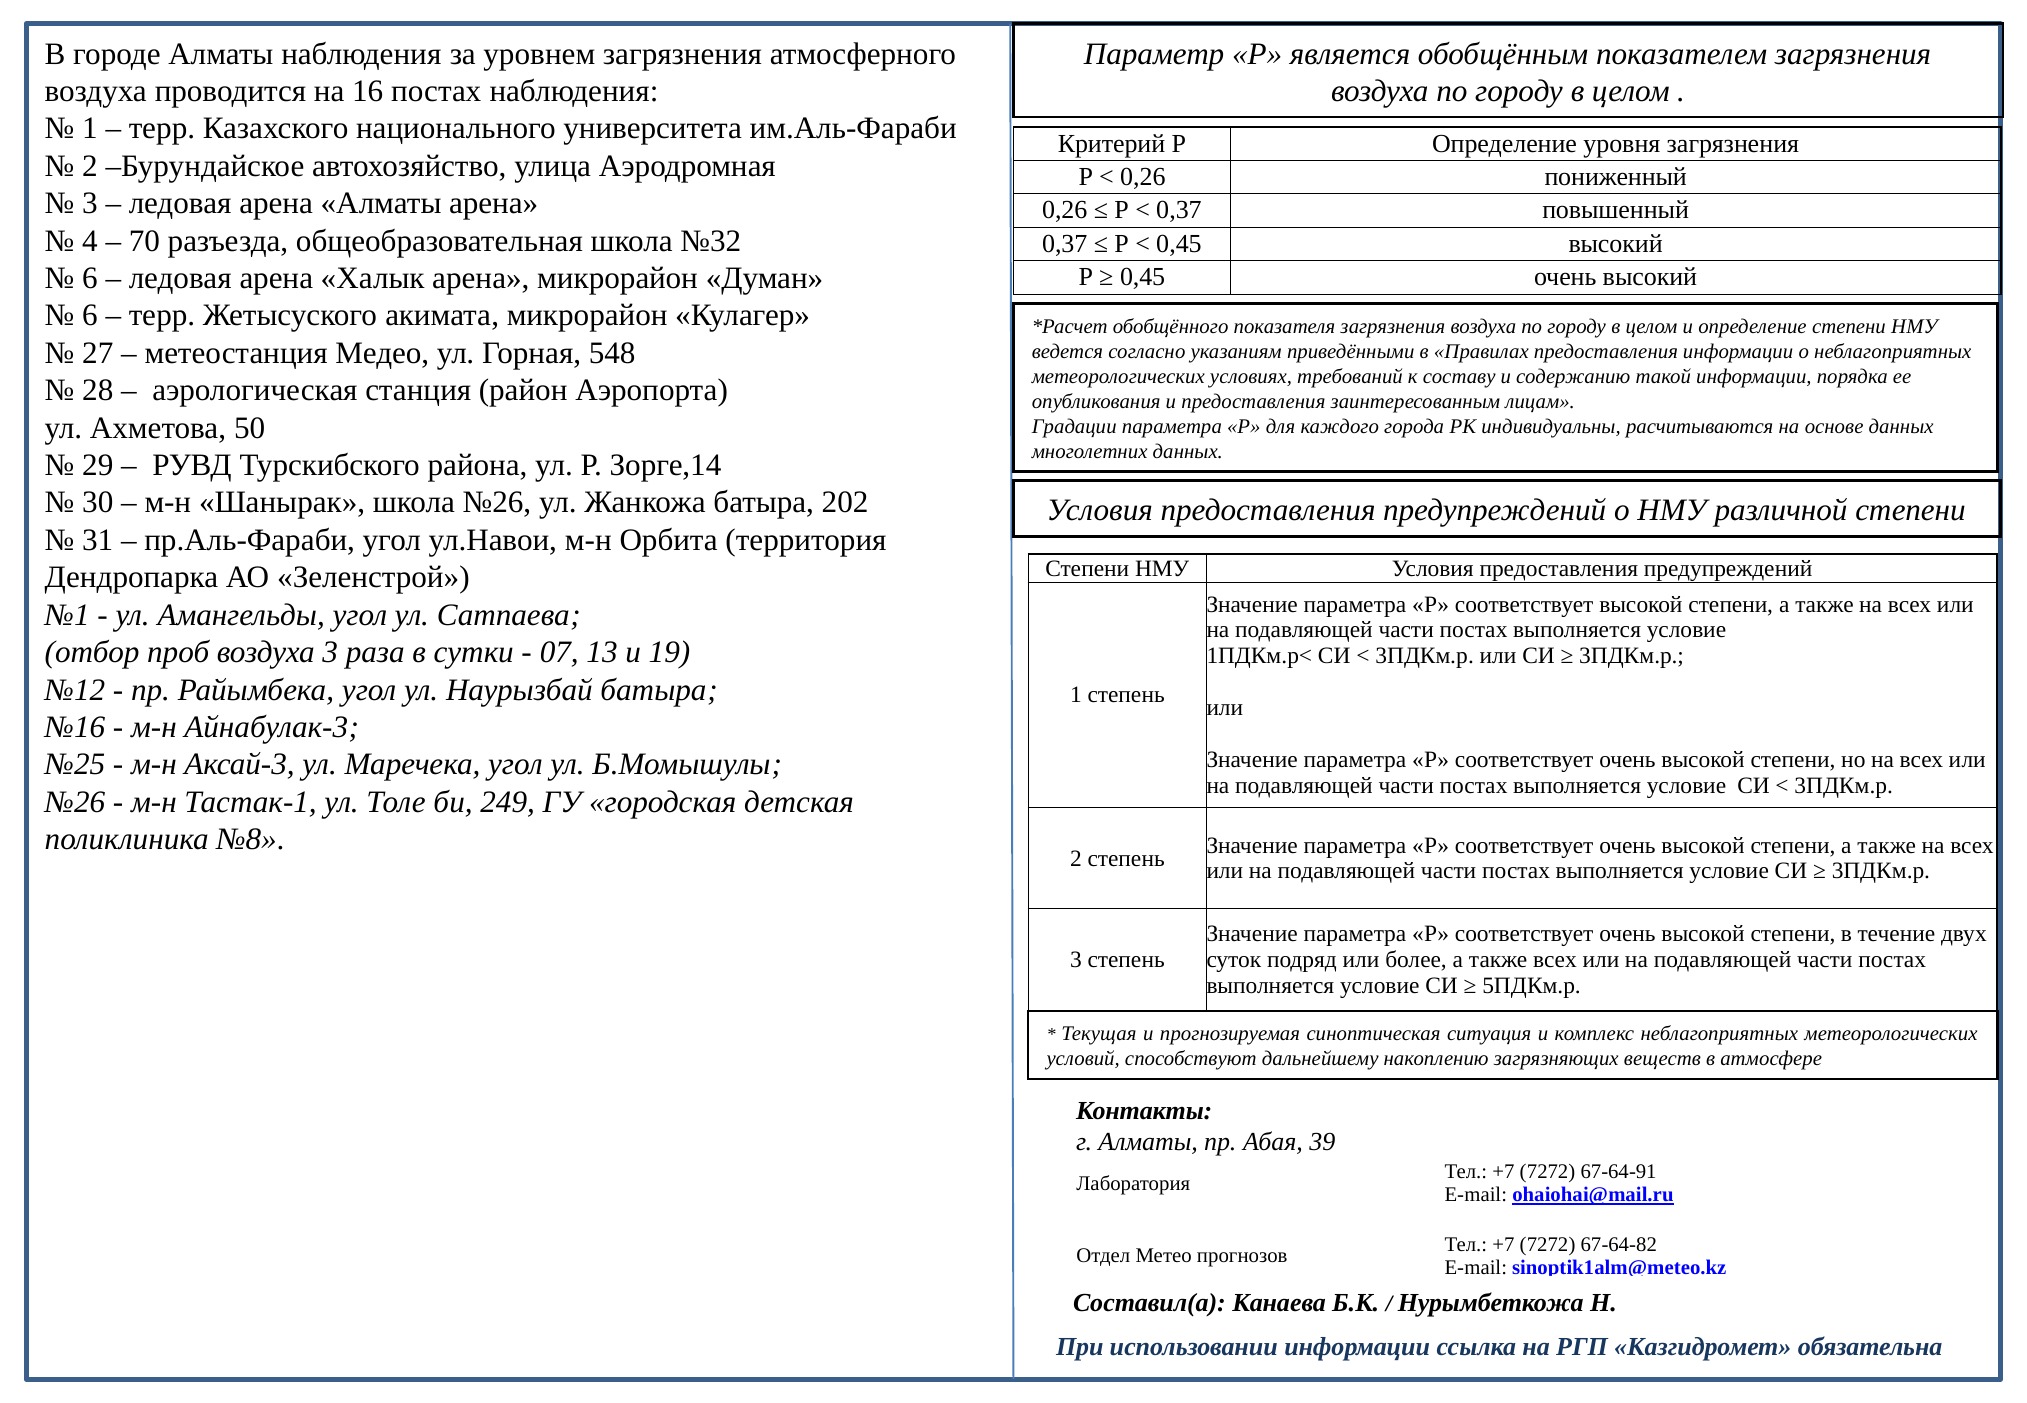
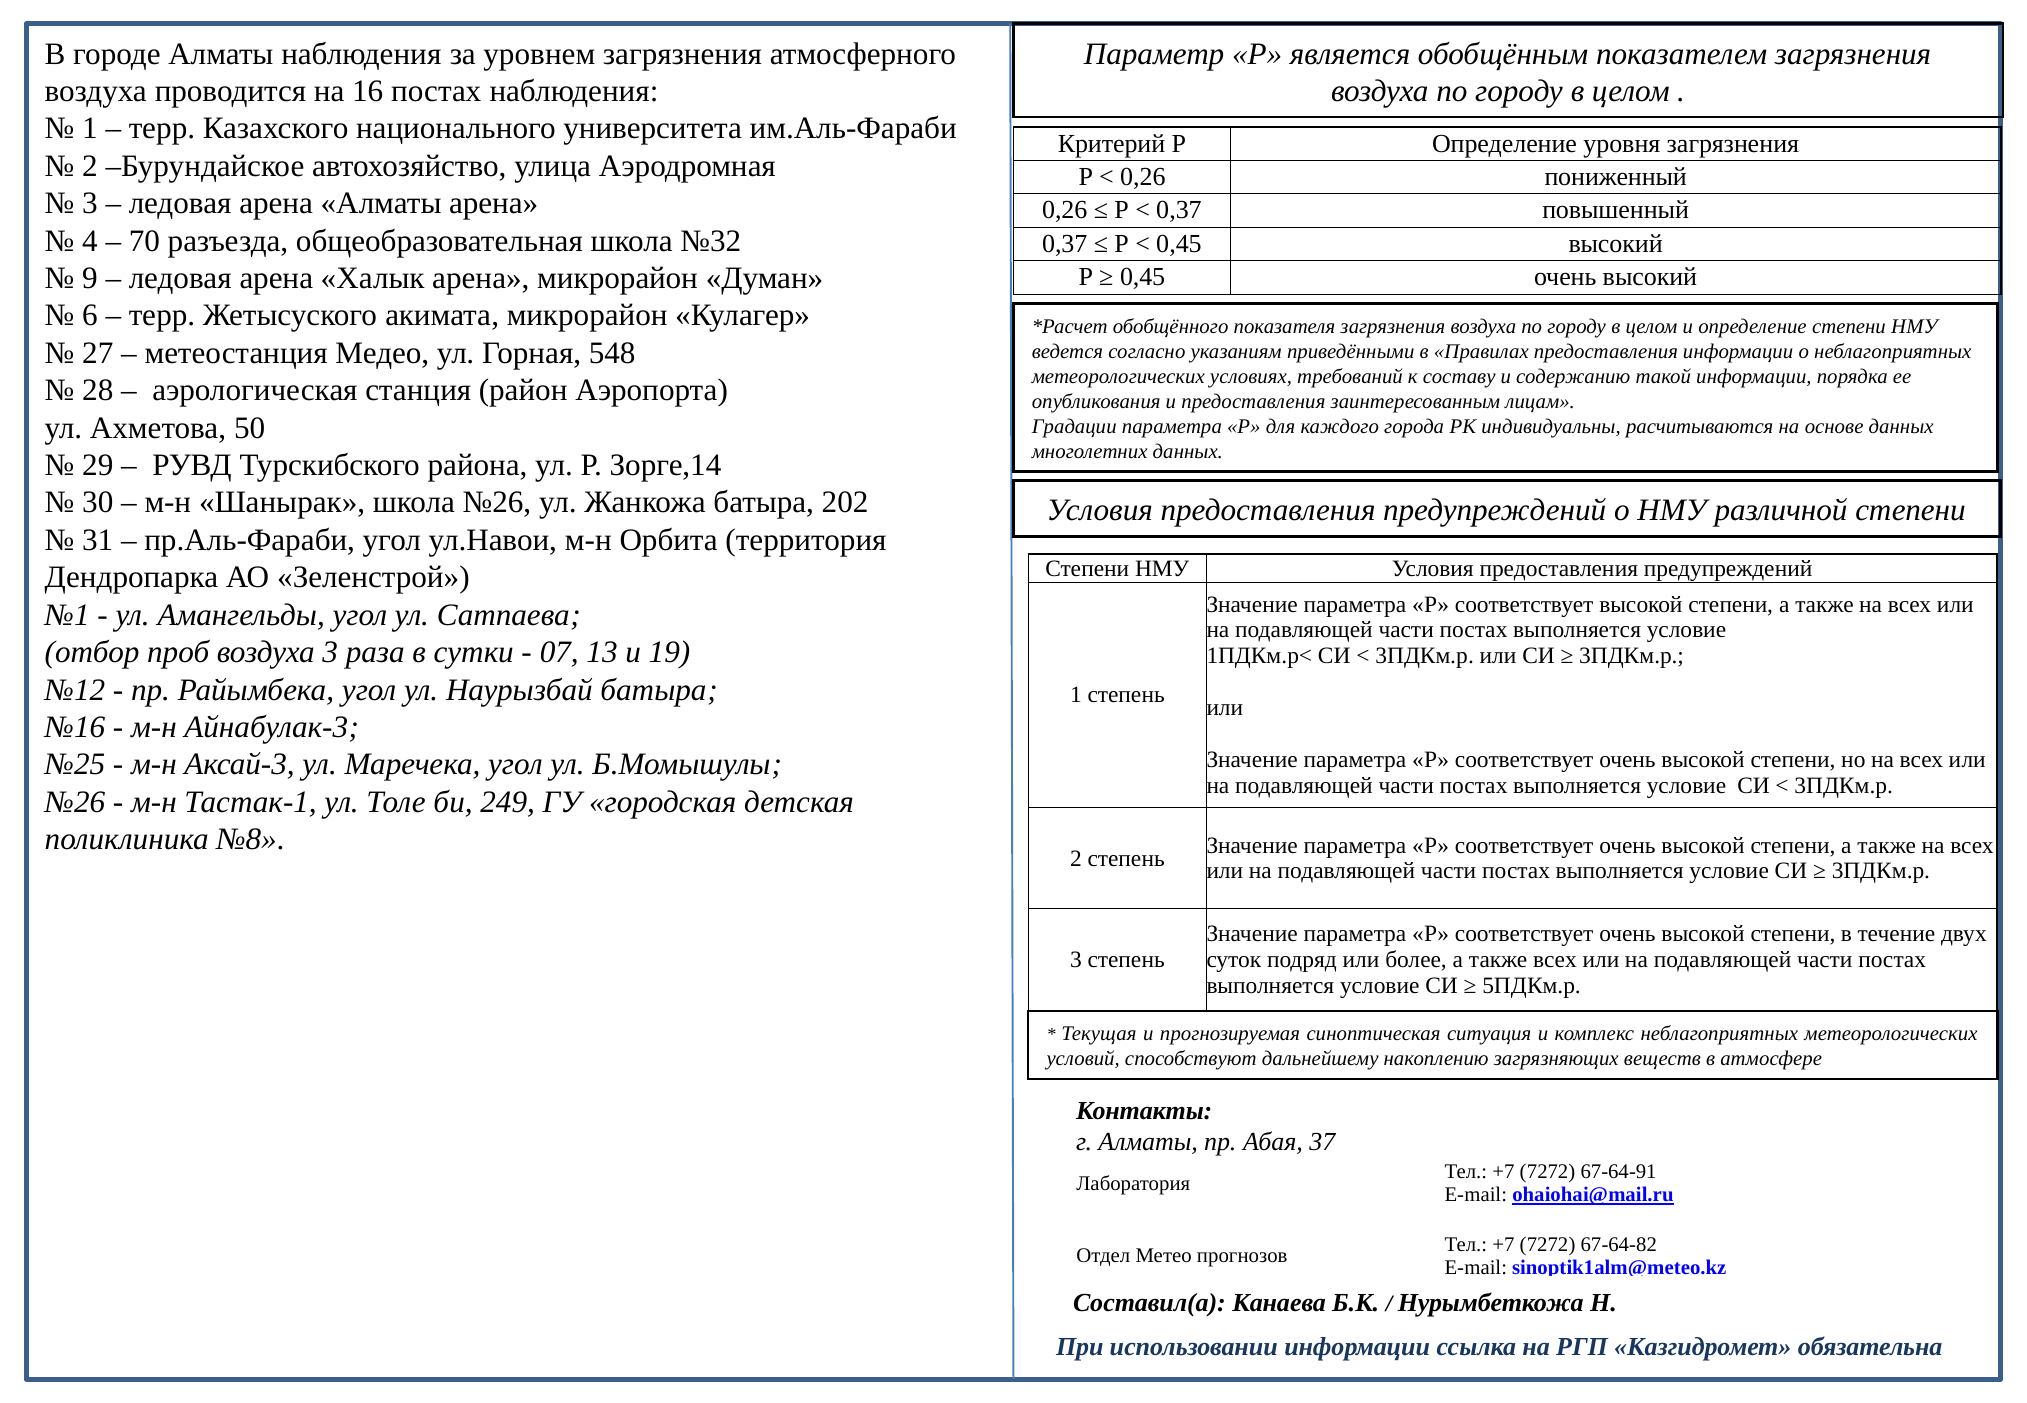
6: 6 -> 9 (90, 278)
39: 39 -> 37 (1322, 1142)
